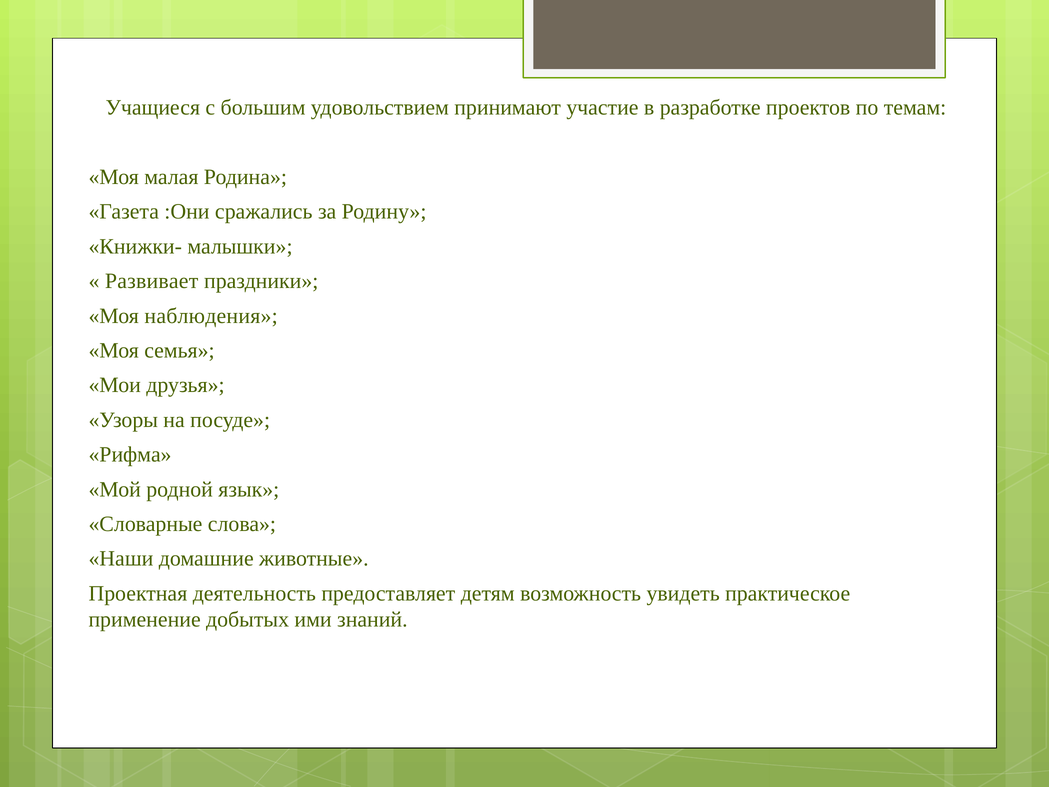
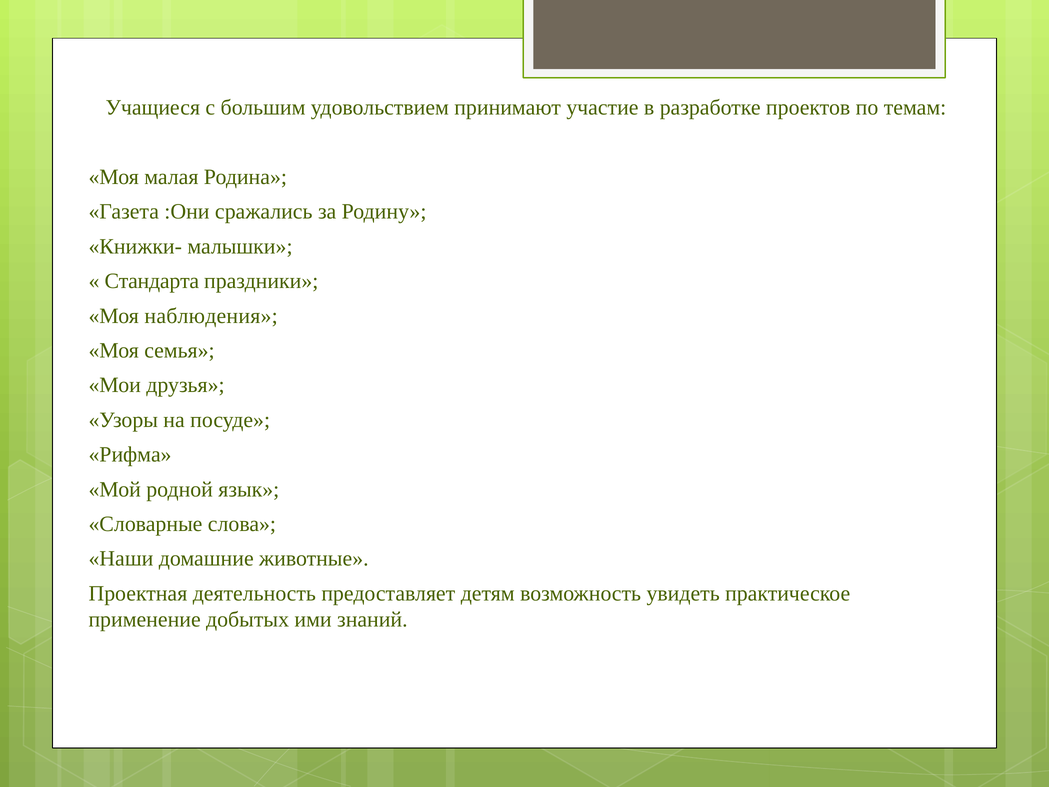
Развивает: Развивает -> Стандарта (152, 281)
